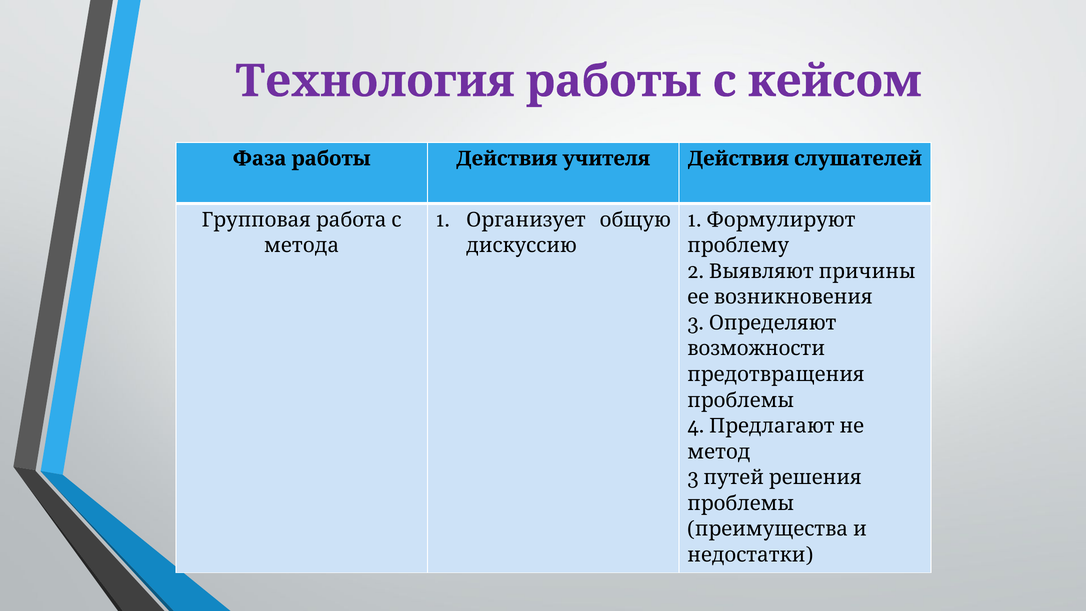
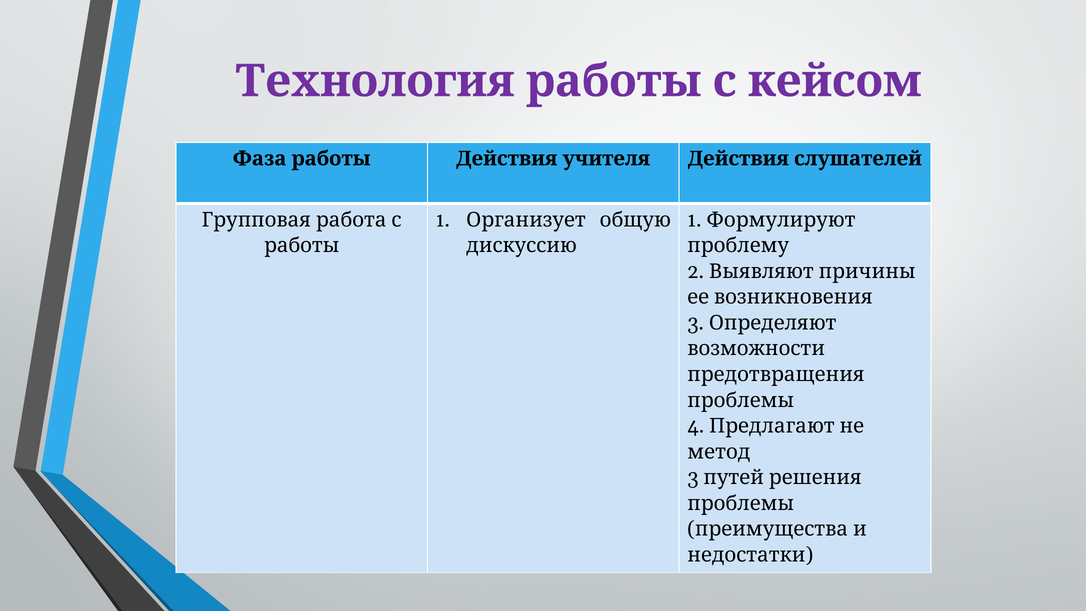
метода: метода -> работы (302, 246)
